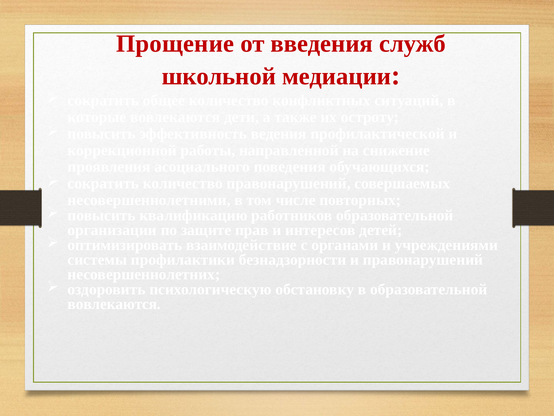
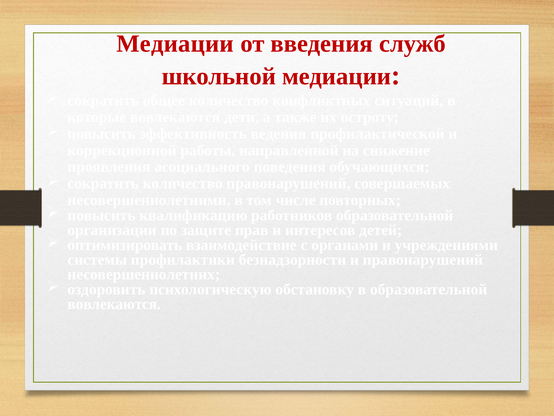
Прощение: Прощение -> Медиации (175, 44)
